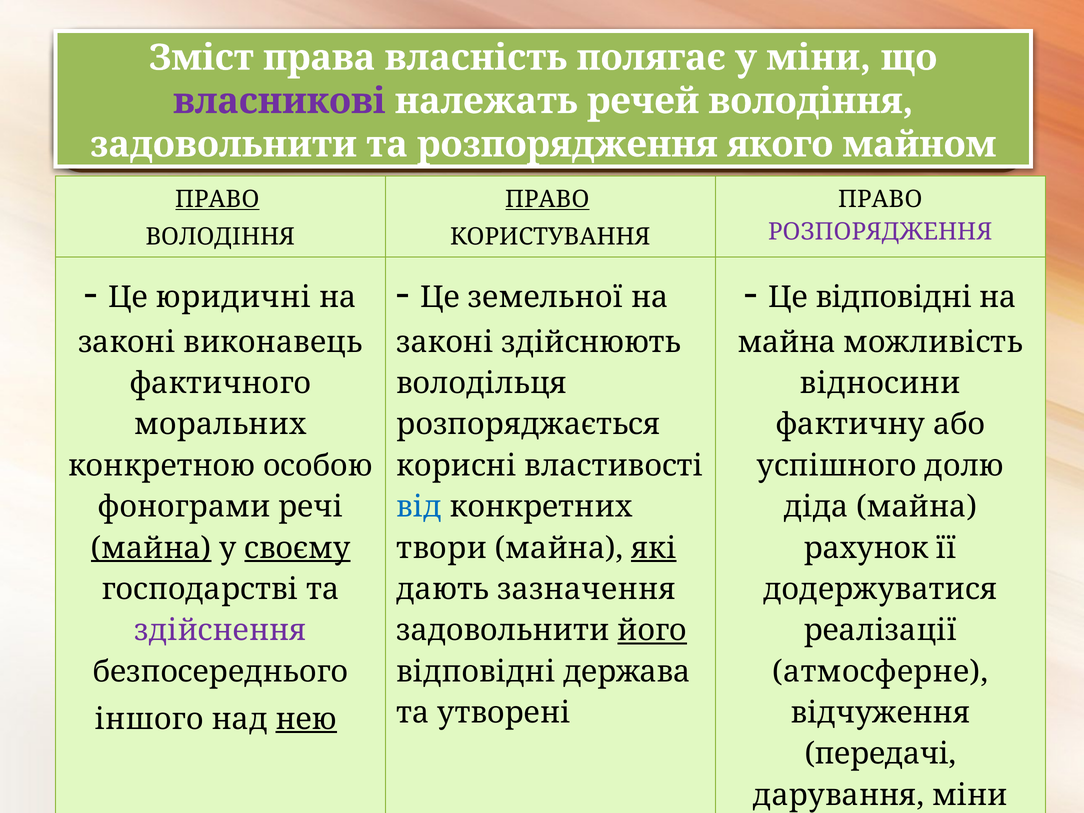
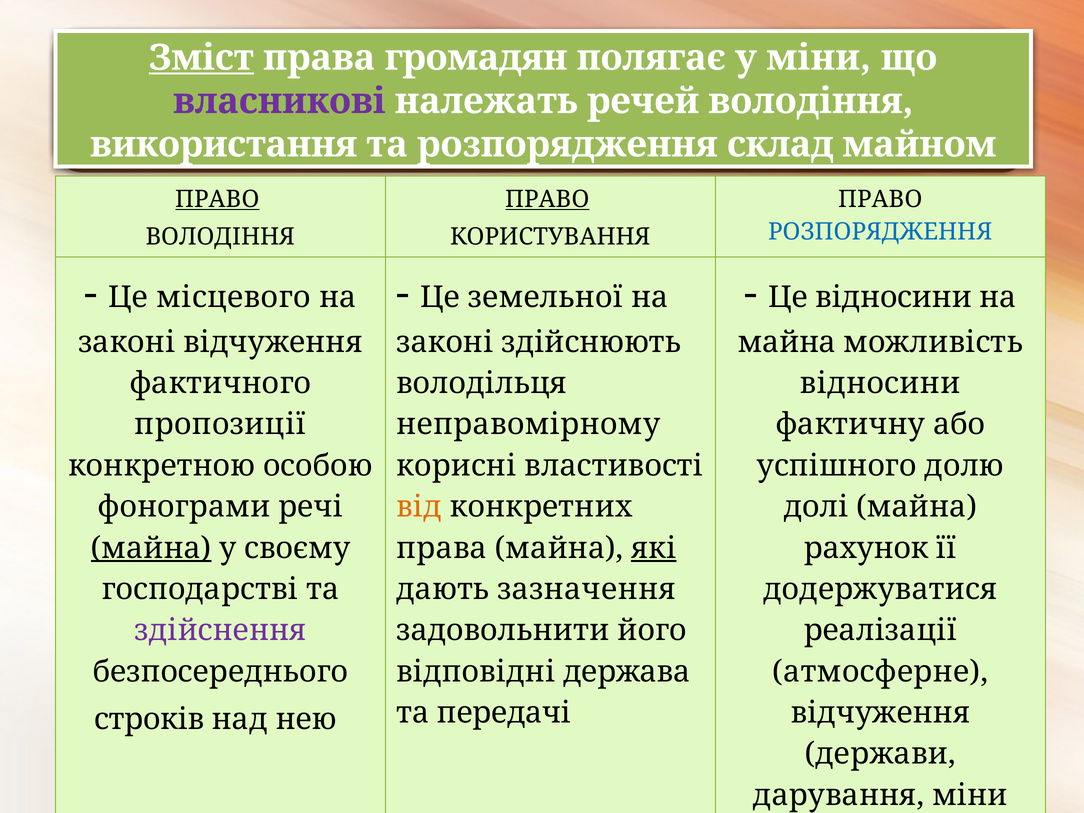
Зміст underline: none -> present (201, 58)
власність: власність -> громадян (476, 58)
задовольнити: задовольнити -> використання (224, 145)
якого: якого -> склад (780, 145)
РОЗПОРЯДЖЕННЯ colour: purple -> blue (880, 232)
юридичні: юридичні -> місцевого (233, 298)
Це відповідні: відповідні -> відносини (894, 298)
законі виконавець: виконавець -> відчуження (273, 342)
моральних: моральних -> пропозиції (220, 425)
розпоряджається: розпоряджається -> неправомірному (528, 425)
від colour: blue -> orange (419, 507)
діда: діда -> долі (816, 507)
своєму underline: present -> none (297, 548)
твори: твори -> права (442, 548)
його underline: present -> none (652, 630)
утворені: утворені -> передачі (504, 713)
іншого: іншого -> строків (149, 719)
нею underline: present -> none (306, 719)
передачі: передачі -> держави (880, 754)
